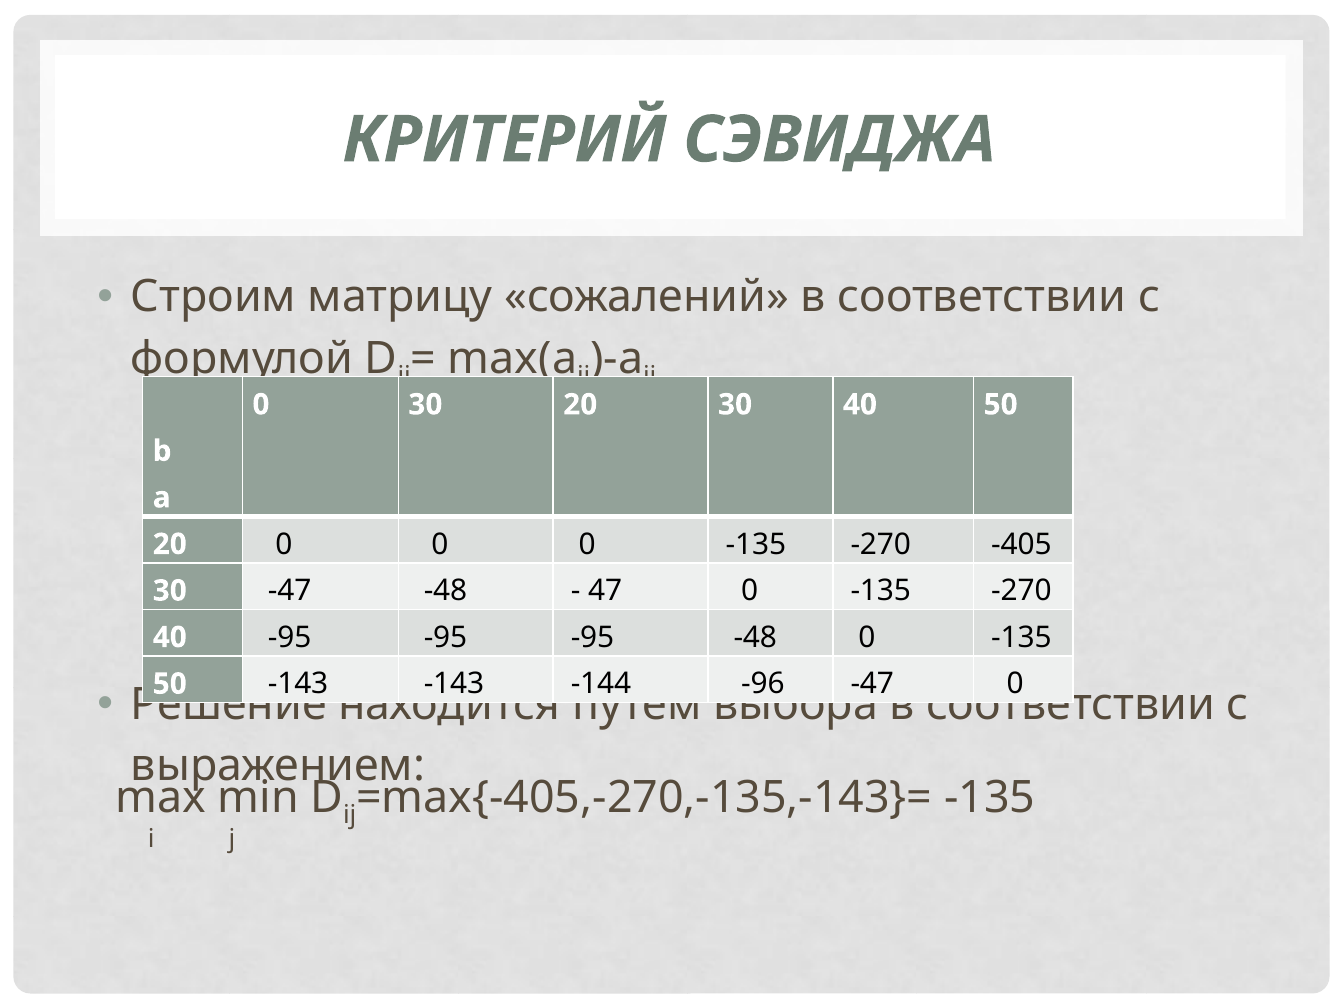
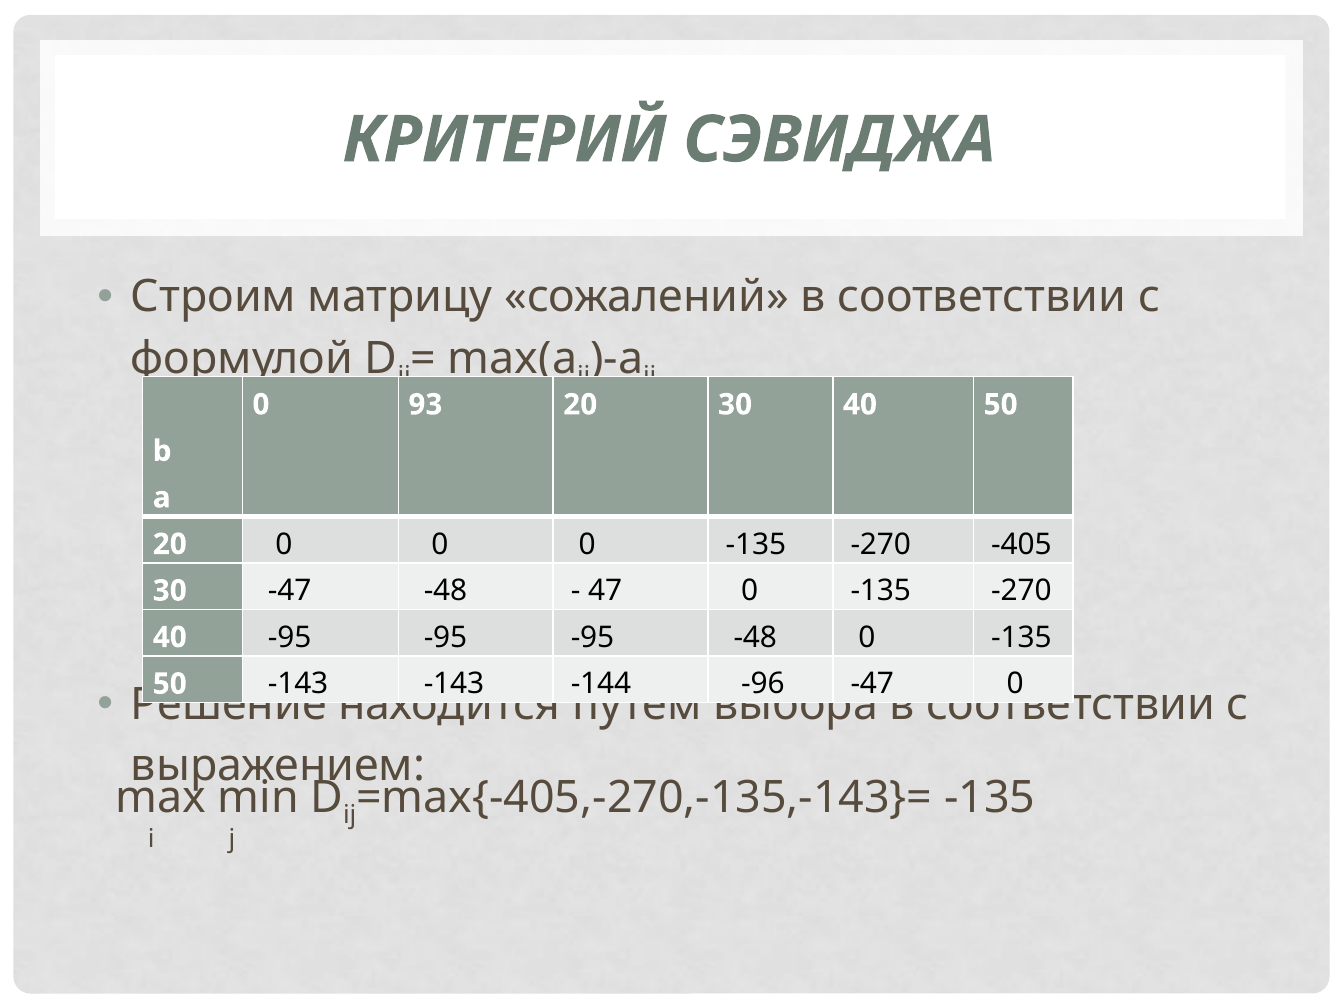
0 30: 30 -> 93 (425, 405)
